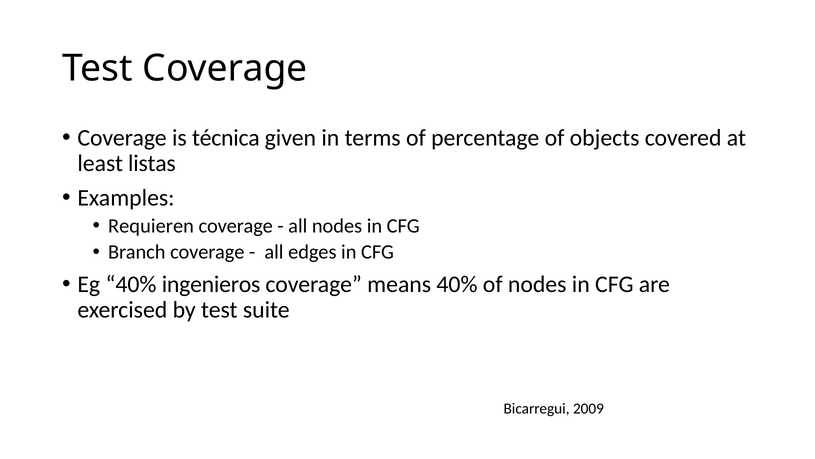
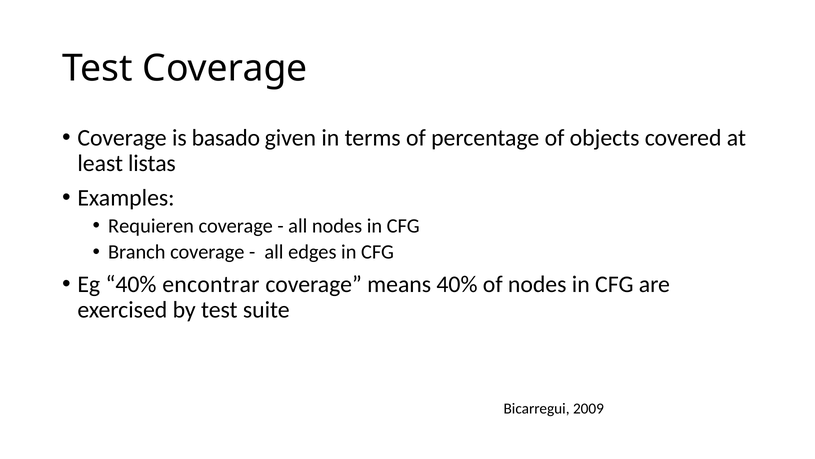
técnica: técnica -> basado (226, 138)
ingenieros: ingenieros -> encontrar (211, 284)
